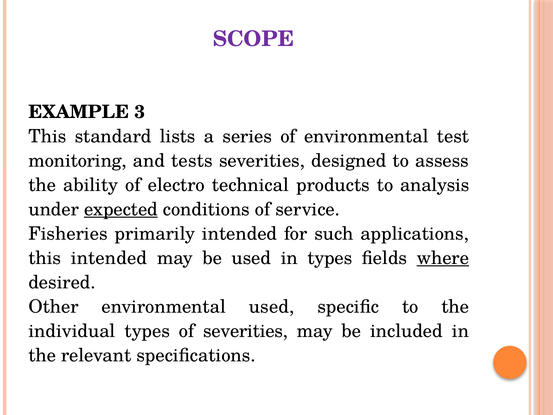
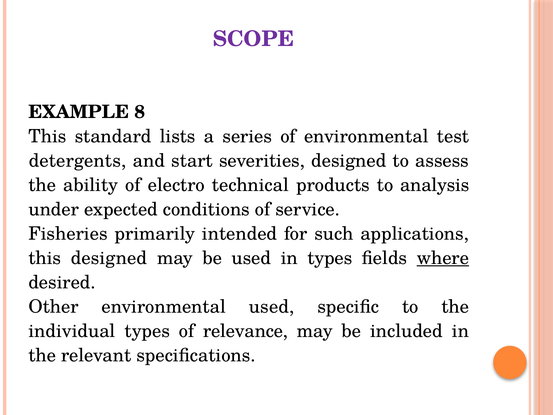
3: 3 -> 8 (140, 112)
monitoring: monitoring -> detergents (77, 160)
tests: tests -> start (192, 160)
expected underline: present -> none (121, 209)
this intended: intended -> designed (109, 258)
of severities: severities -> relevance (246, 331)
